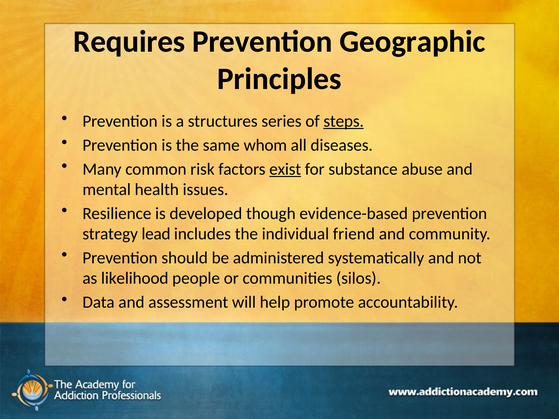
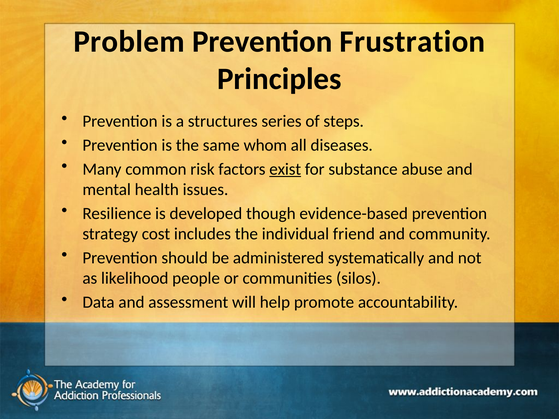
Requires: Requires -> Problem (129, 42)
Geographic: Geographic -> Frustration (412, 42)
steps underline: present -> none (344, 121)
lead: lead -> cost (156, 234)
